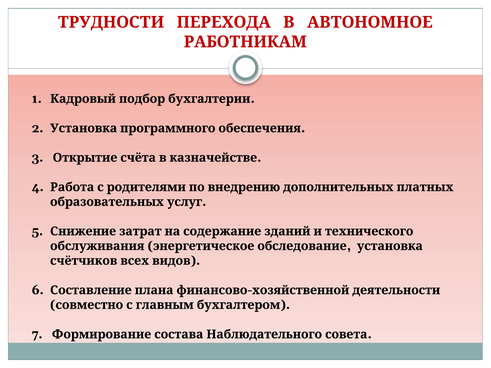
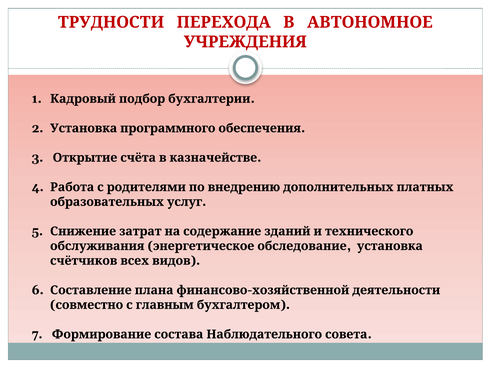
РАБОТНИКАМ: РАБОТНИКАМ -> УЧРЕЖДЕНИЯ (245, 42)
